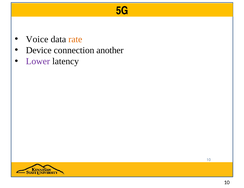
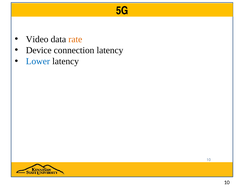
Voice: Voice -> Video (37, 39)
connection another: another -> latency (110, 50)
Lower colour: purple -> blue (38, 61)
